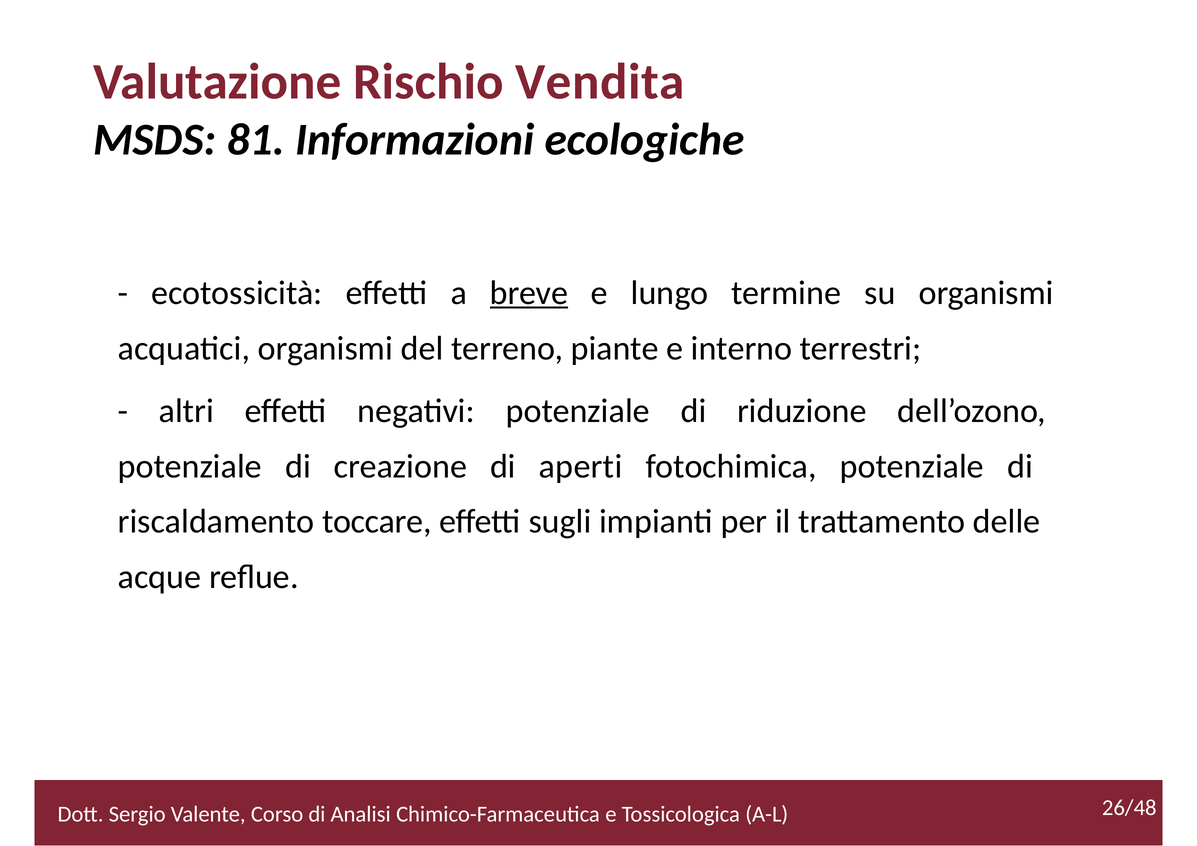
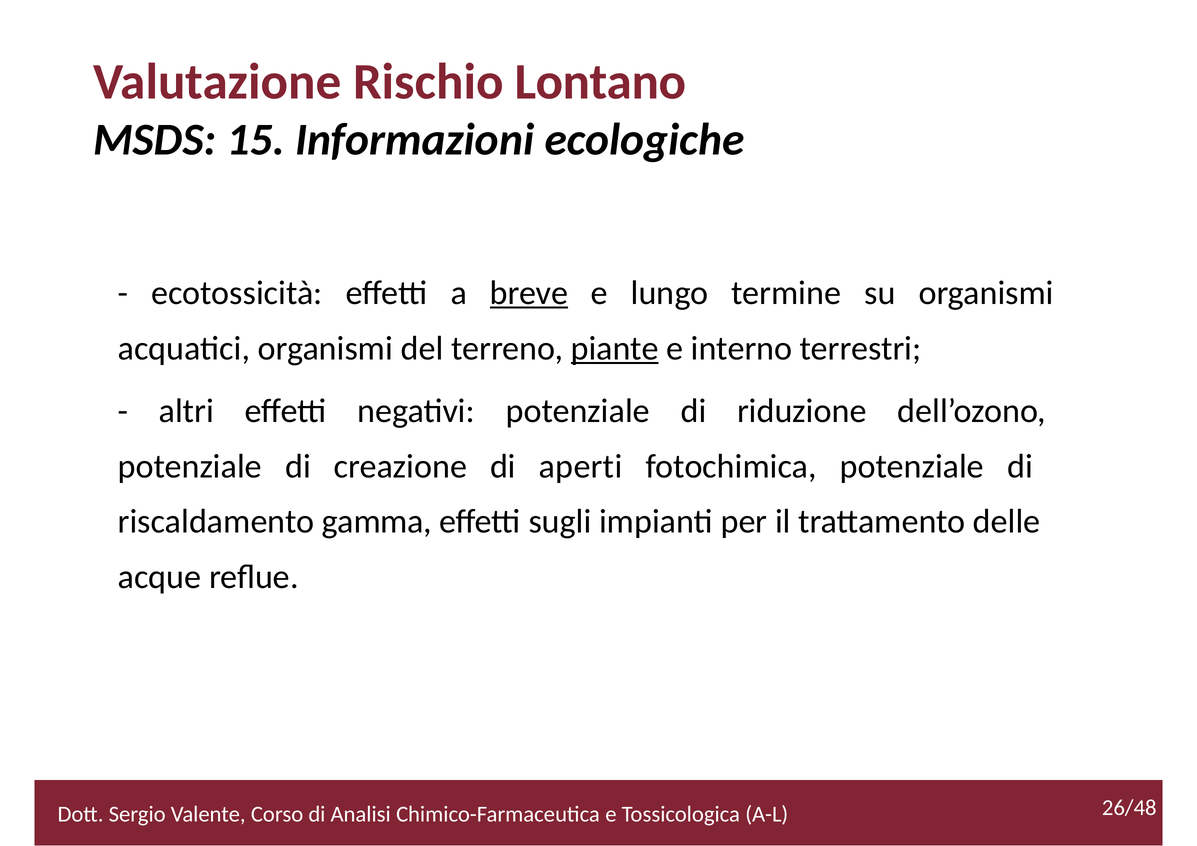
Vendita: Vendita -> Lontano (600, 82)
81: 81 -> 15 (256, 140)
piante underline: none -> present (615, 348)
toccare: toccare -> gamma (377, 522)
